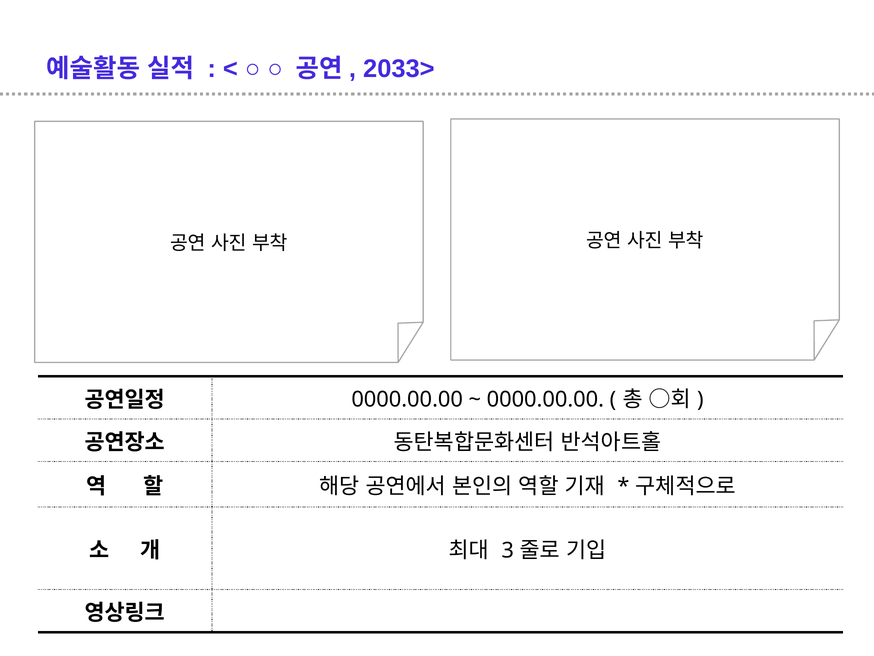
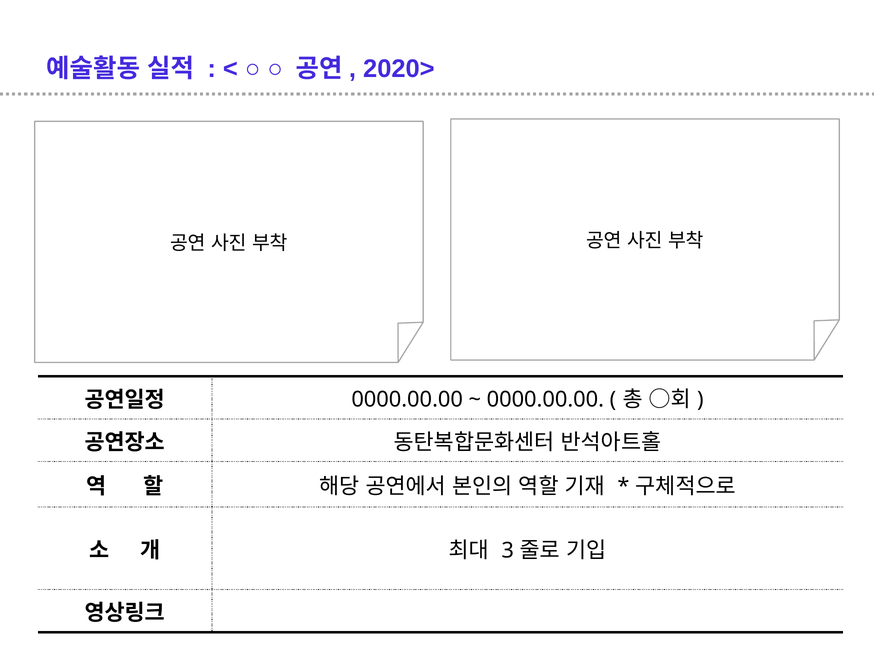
2033>: 2033> -> 2020> (399, 69)
